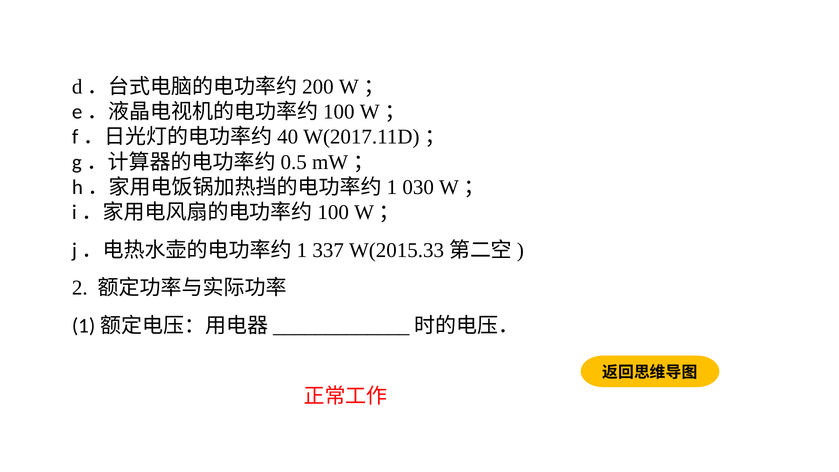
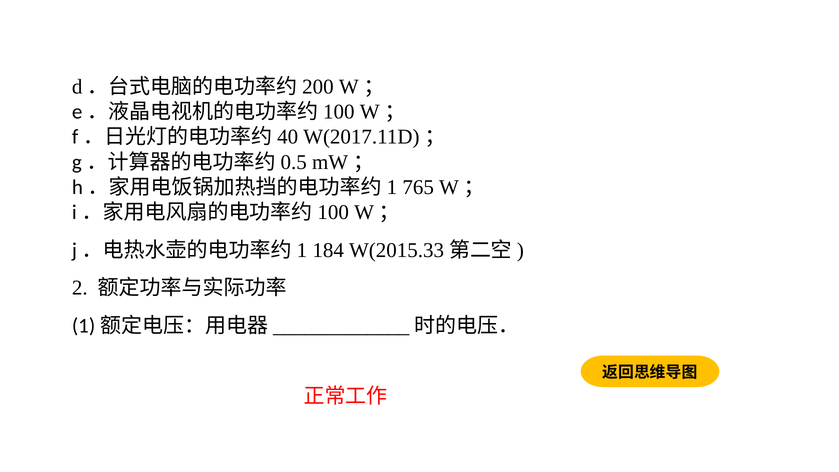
030: 030 -> 765 (418, 187)
337: 337 -> 184 (328, 250)
